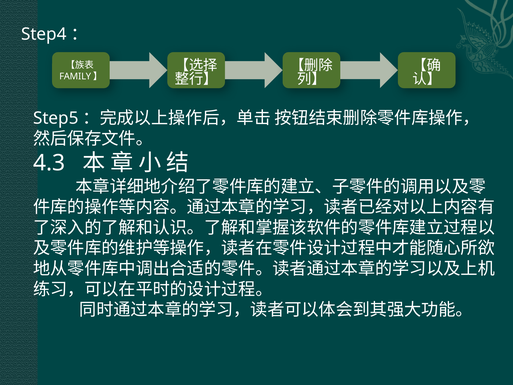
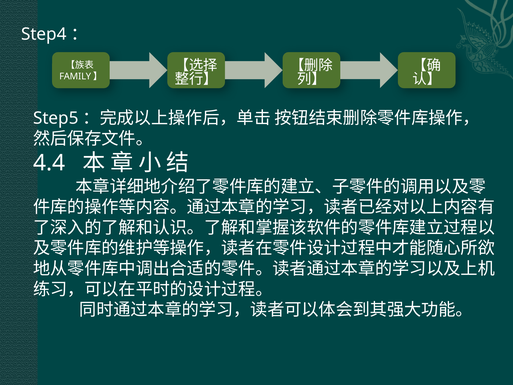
4.3: 4.3 -> 4.4 (49, 163)
